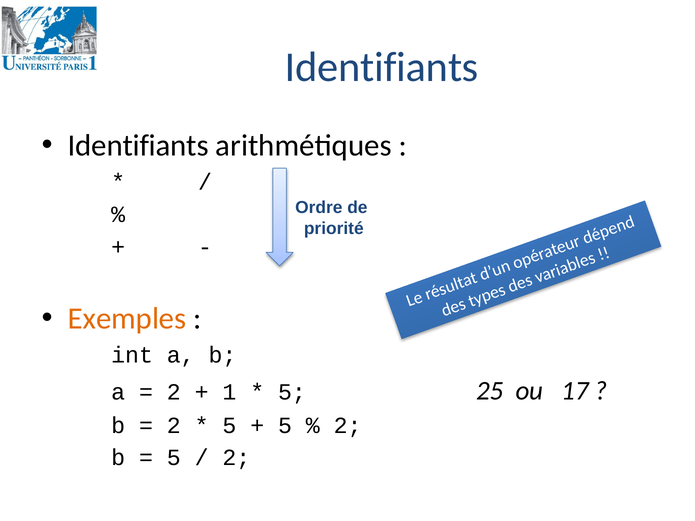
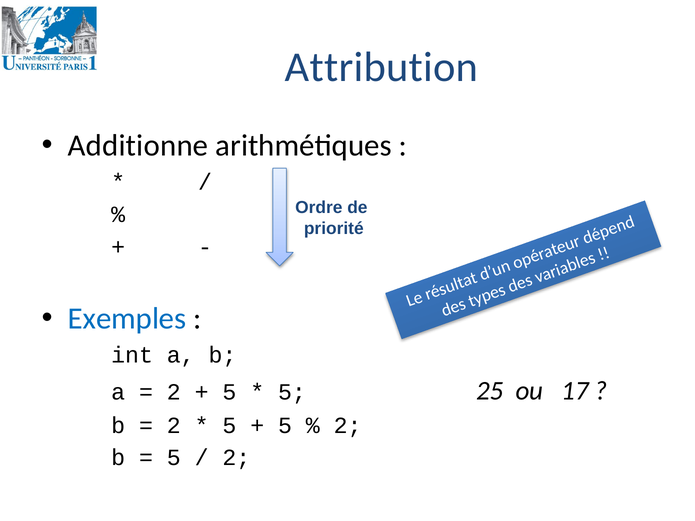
Identifiants: Identifiants -> Attribution (382, 67)
Identifiants: Identifiants -> Additionne (138, 146)
Exemples colour: orange -> blue (127, 319)
1: 1 -> 5 (229, 392)
